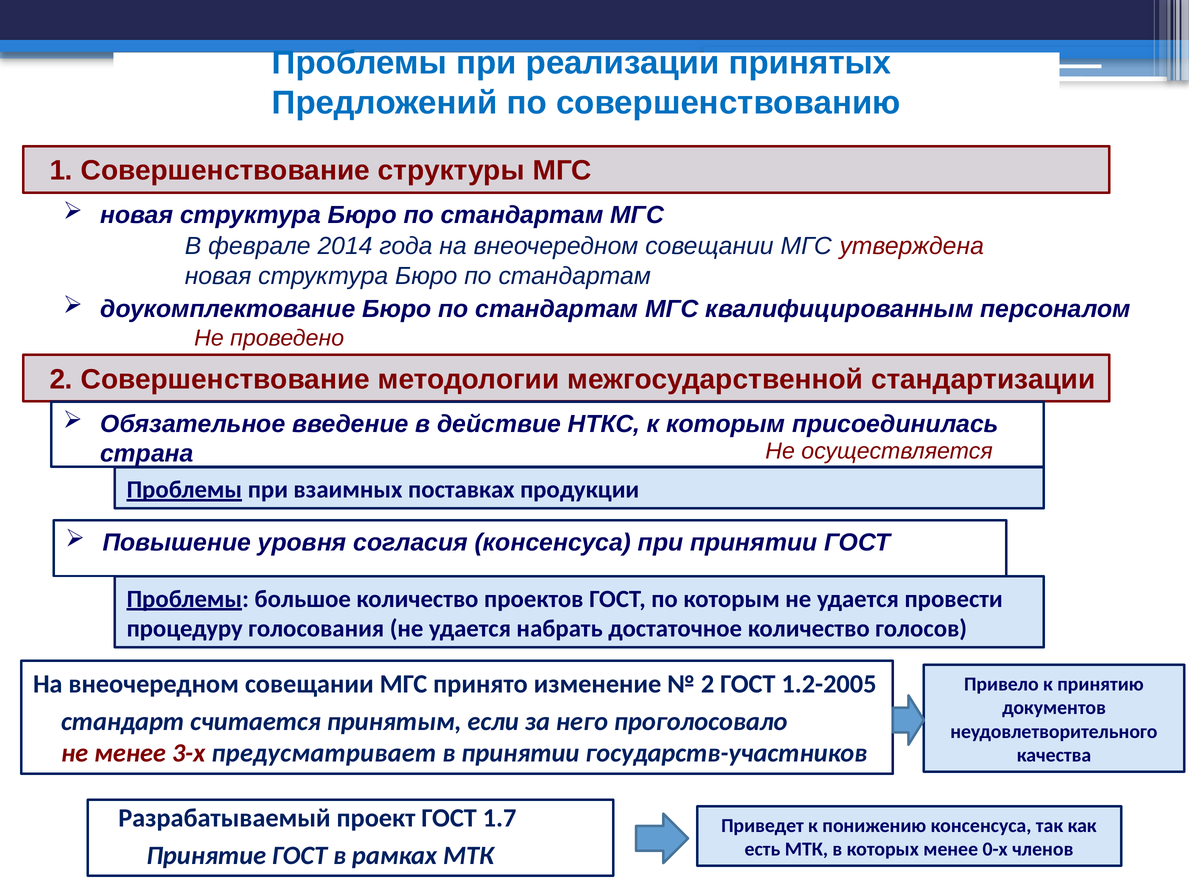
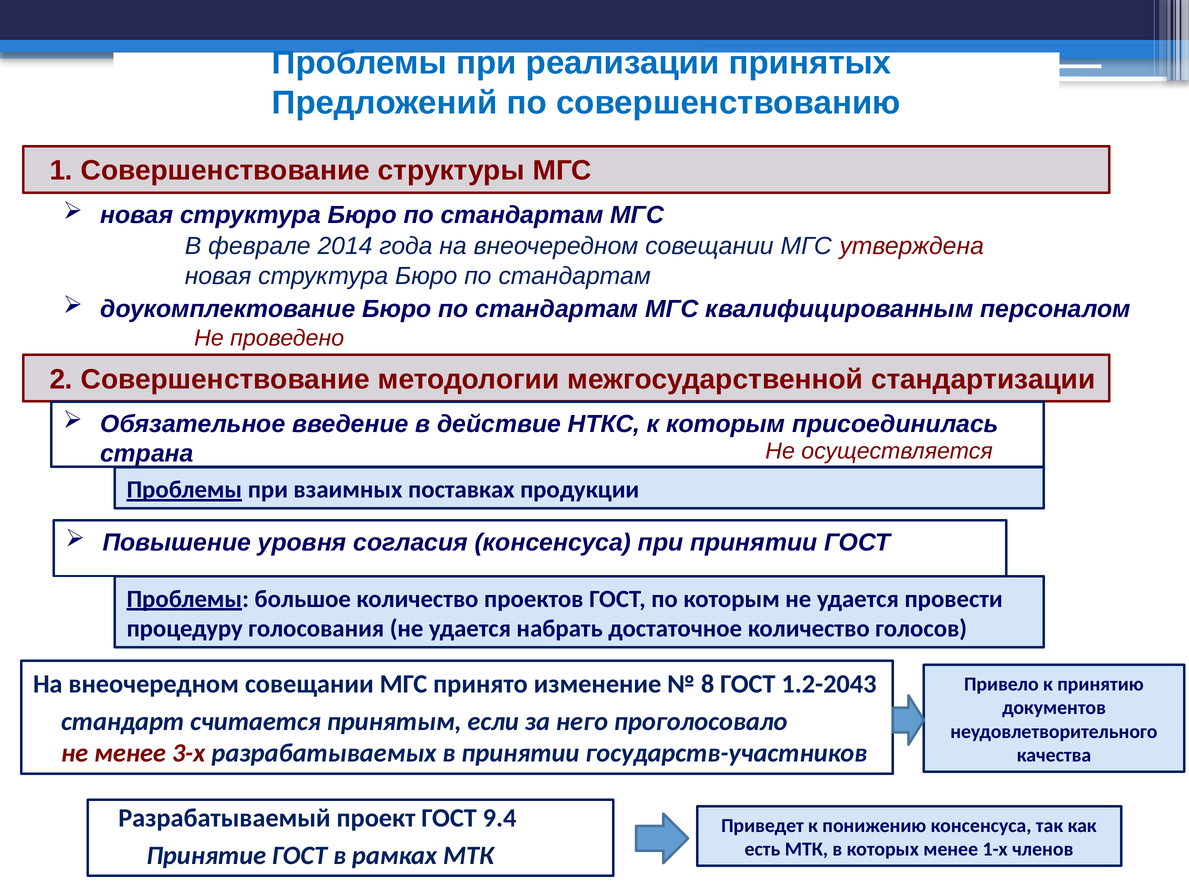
2: 2 -> 8 (708, 685)
1.2-2005: 1.2-2005 -> 1.2-2043 (829, 685)
предусматривает: предусматривает -> разрабатываемых (324, 754)
1.7: 1.7 -> 9.4 (500, 819)
0-х: 0-х -> 1-х (995, 850)
